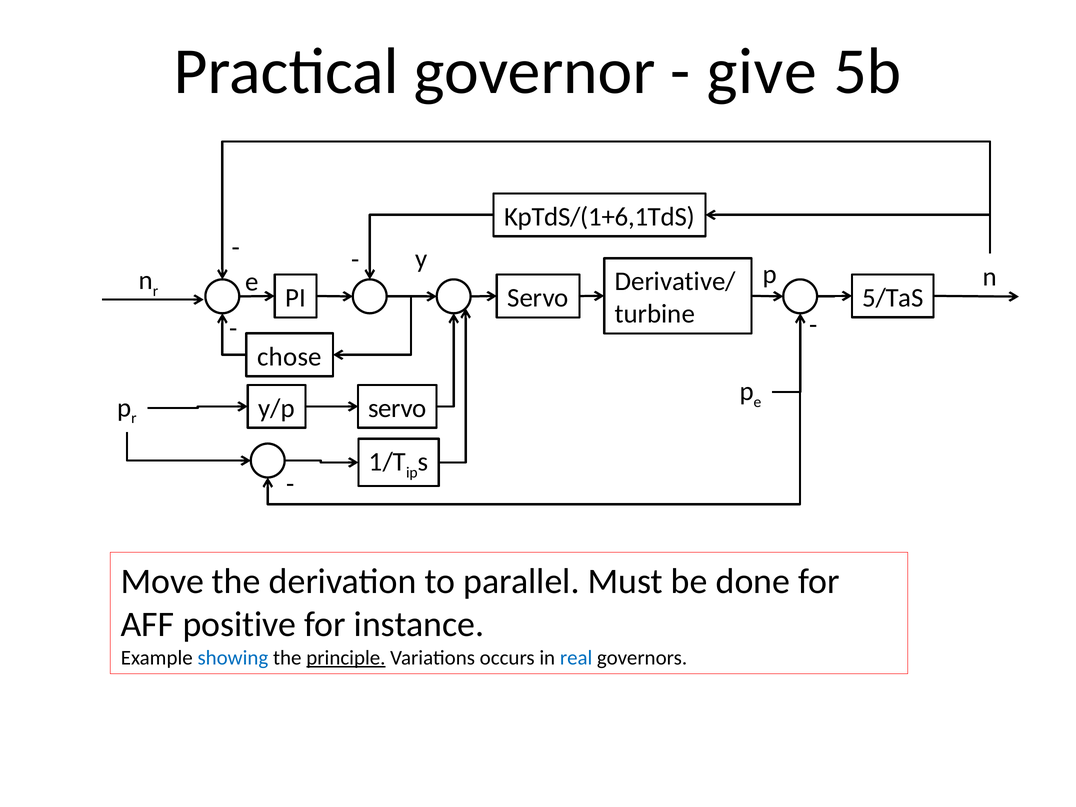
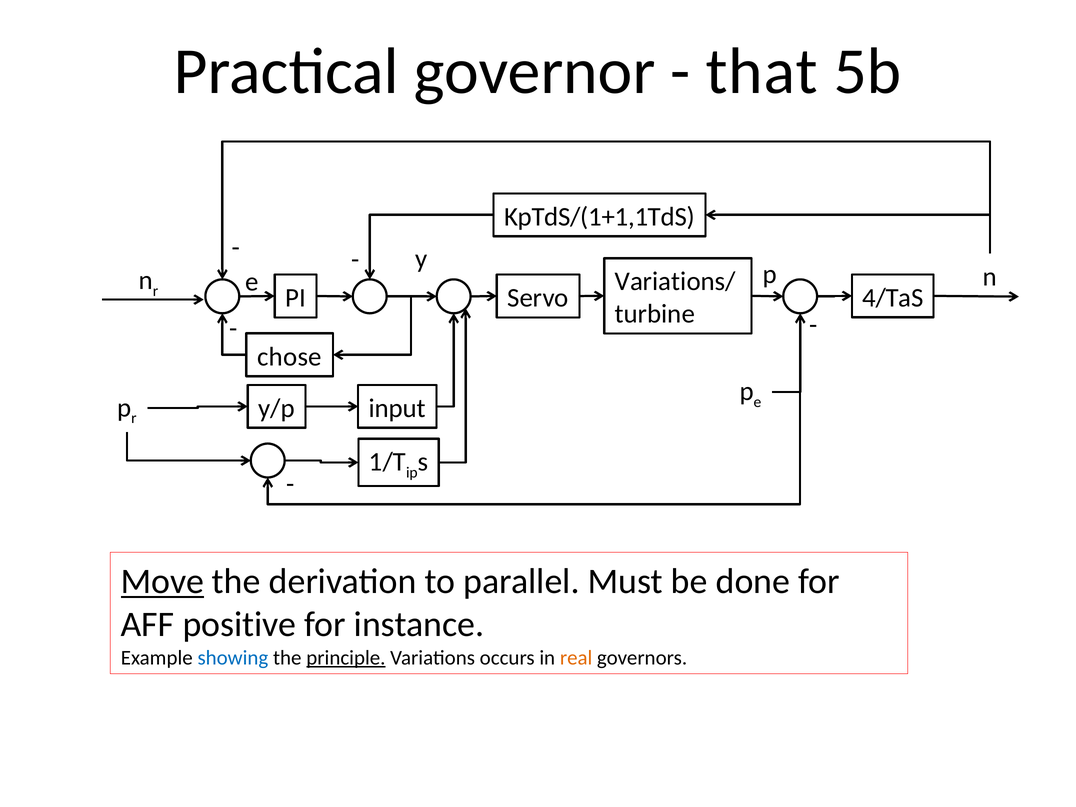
give: give -> that (762, 71)
KpTdS/(1+6,1TdS: KpTdS/(1+6,1TdS -> KpTdS/(1+1,1TdS (599, 217)
Derivative/: Derivative/ -> Variations/ (675, 282)
5/TaS: 5/TaS -> 4/TaS (893, 298)
y/p servo: servo -> input (397, 408)
Move underline: none -> present (162, 582)
real colour: blue -> orange (576, 658)
